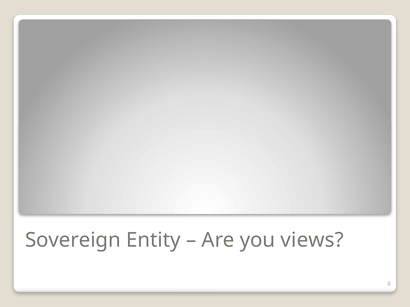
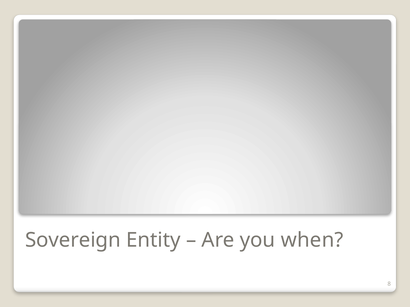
views: views -> when (312, 240)
